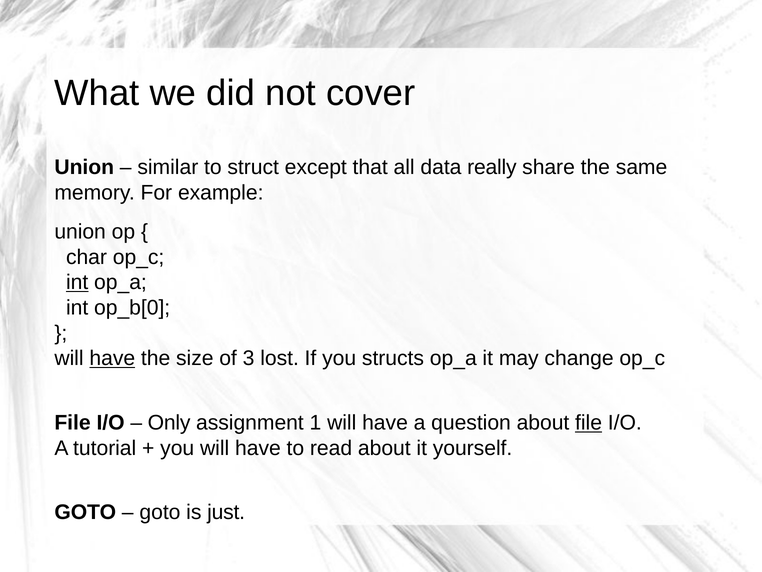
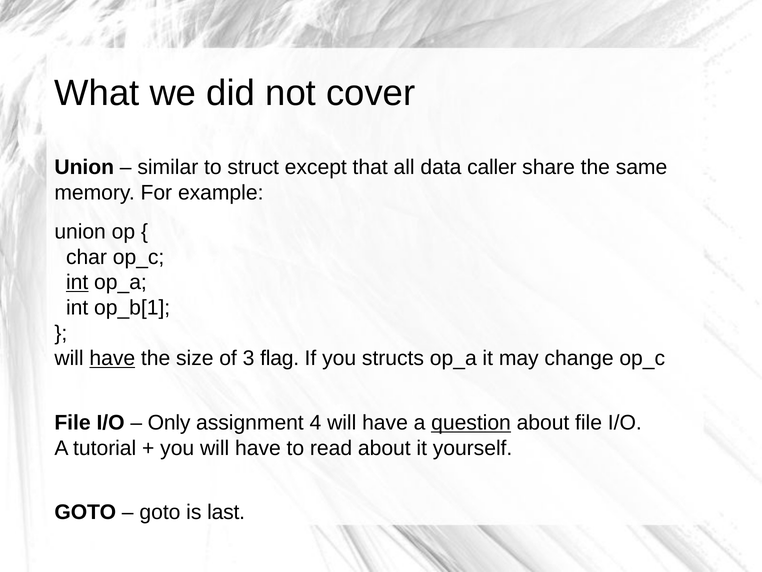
really: really -> caller (492, 167)
op_b[0: op_b[0 -> op_b[1 (132, 307)
lost: lost -> flag (280, 358)
1: 1 -> 4 (315, 422)
question underline: none -> present (471, 422)
file underline: present -> none (589, 422)
just: just -> last (226, 512)
